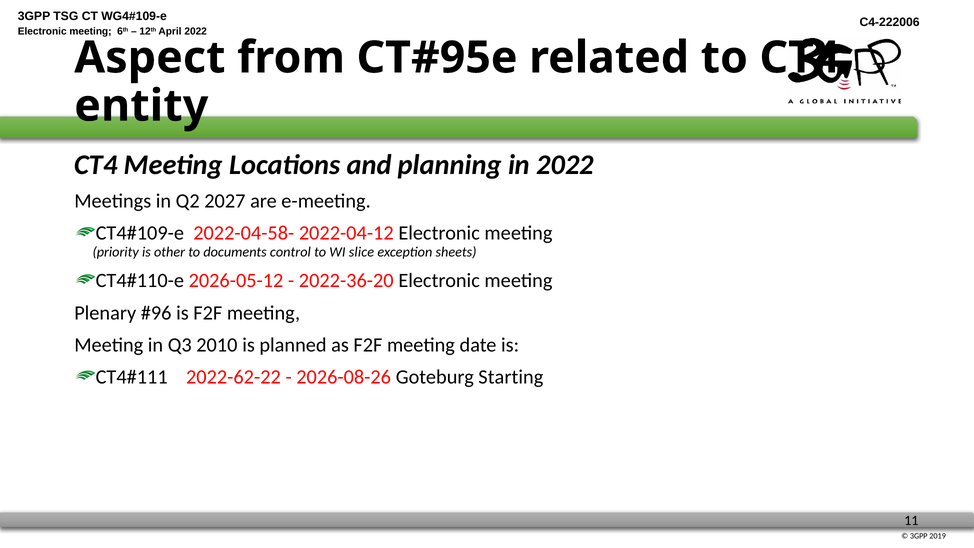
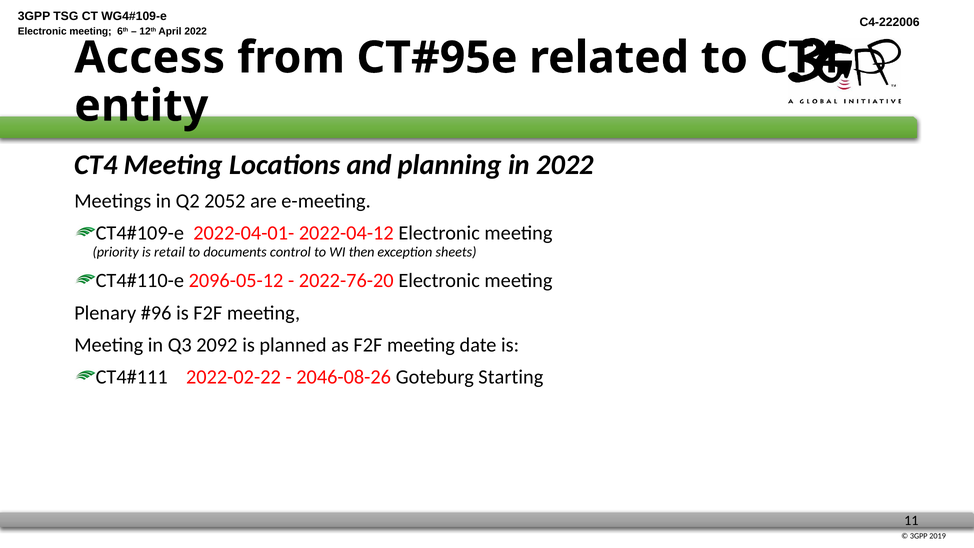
Aspect: Aspect -> Access (150, 58)
2027: 2027 -> 2052 (225, 201)
2022-04-58-: 2022-04-58- -> 2022-04-01- (244, 233)
other: other -> retail (169, 252)
slice: slice -> then (362, 252)
2026-05-12: 2026-05-12 -> 2096-05-12 (236, 281)
2022-36-20: 2022-36-20 -> 2022-76-20 (346, 281)
2010: 2010 -> 2092 (217, 345)
2022-62-22: 2022-62-22 -> 2022-02-22 (233, 377)
2026-08-26: 2026-08-26 -> 2046-08-26 (344, 377)
